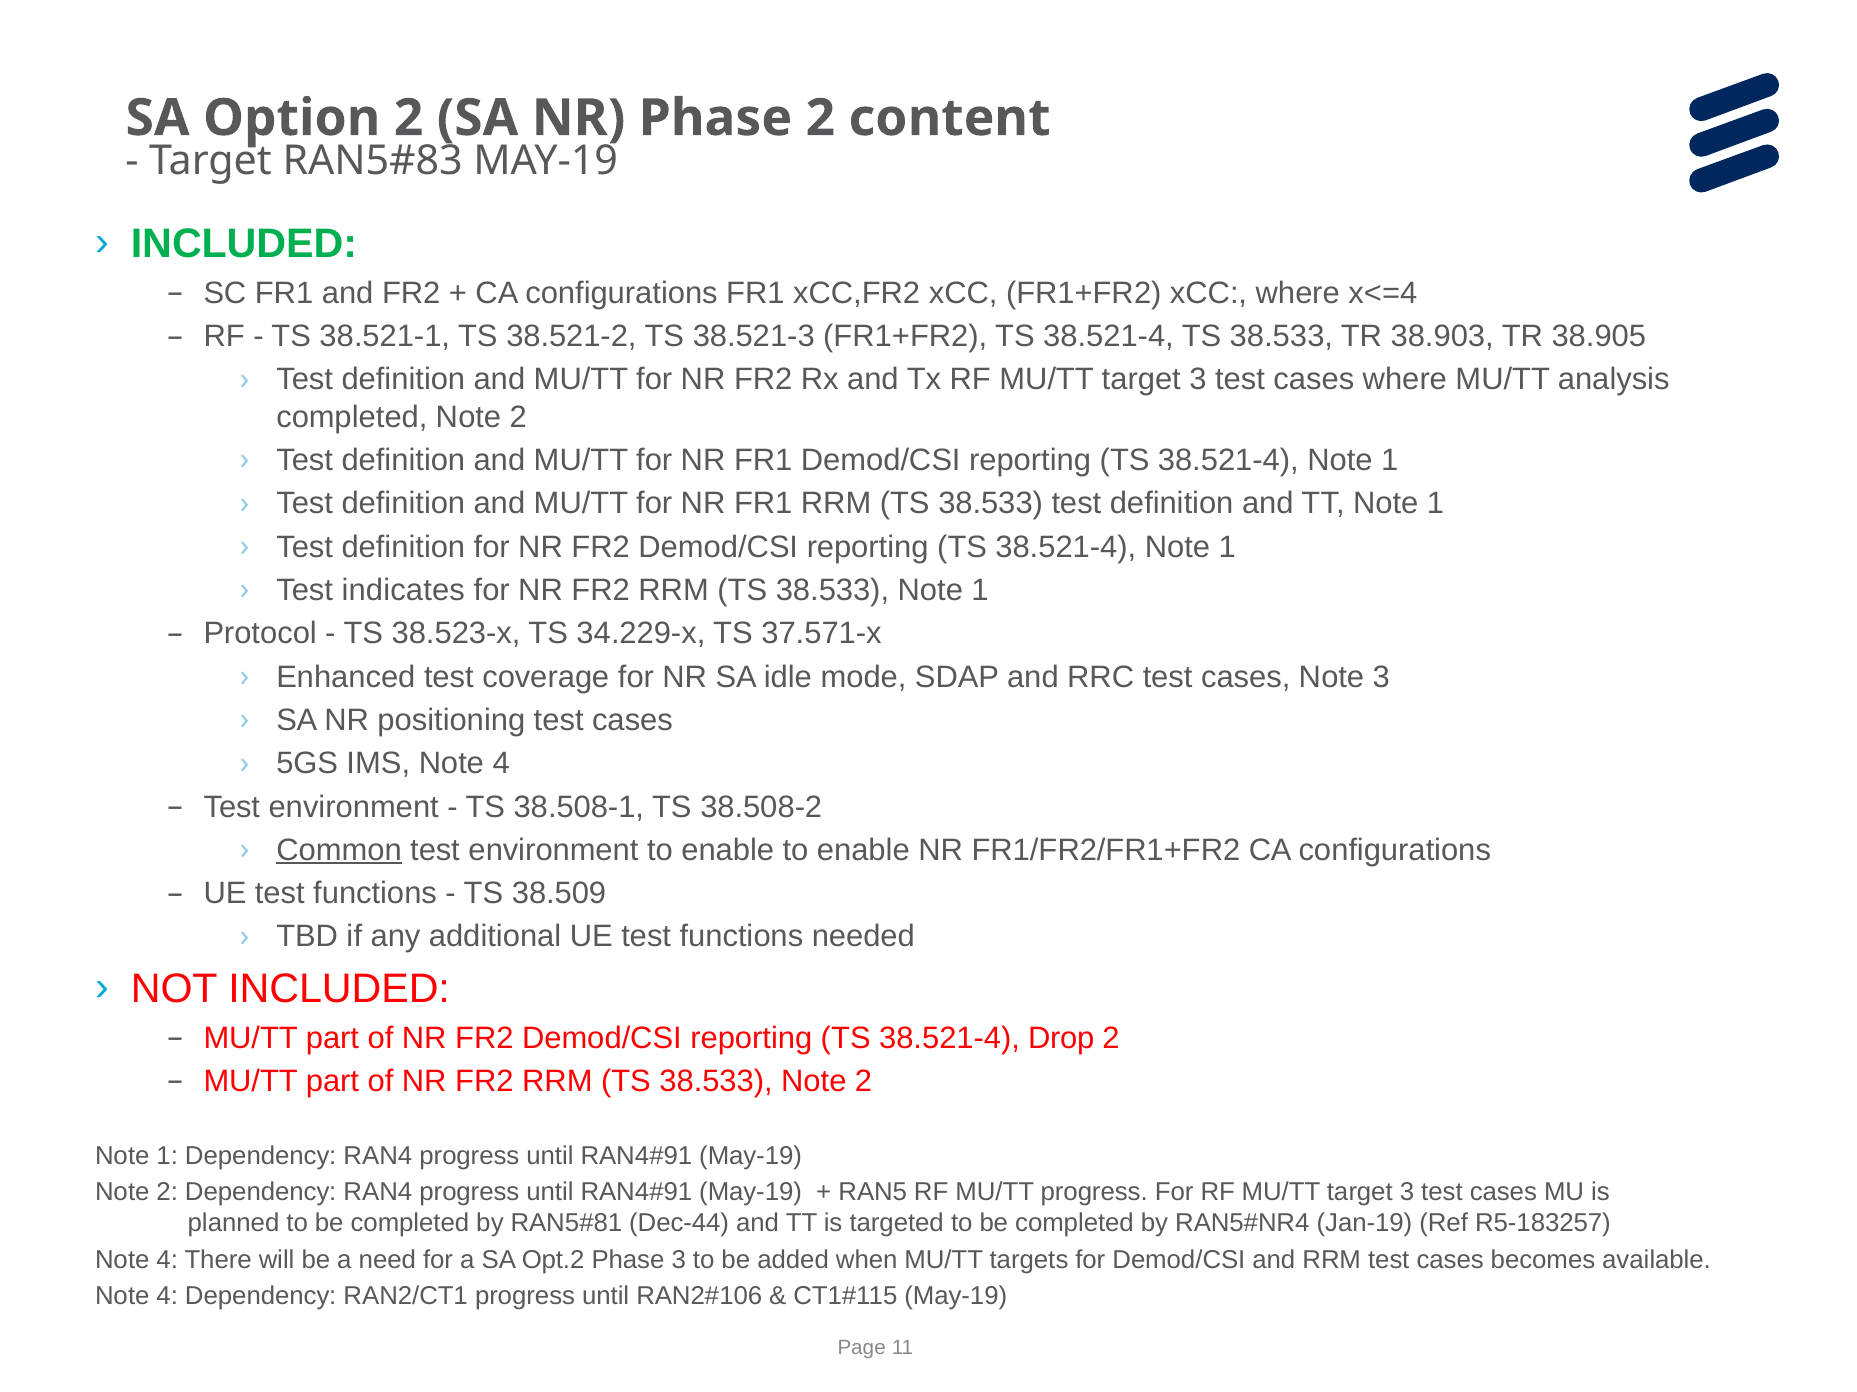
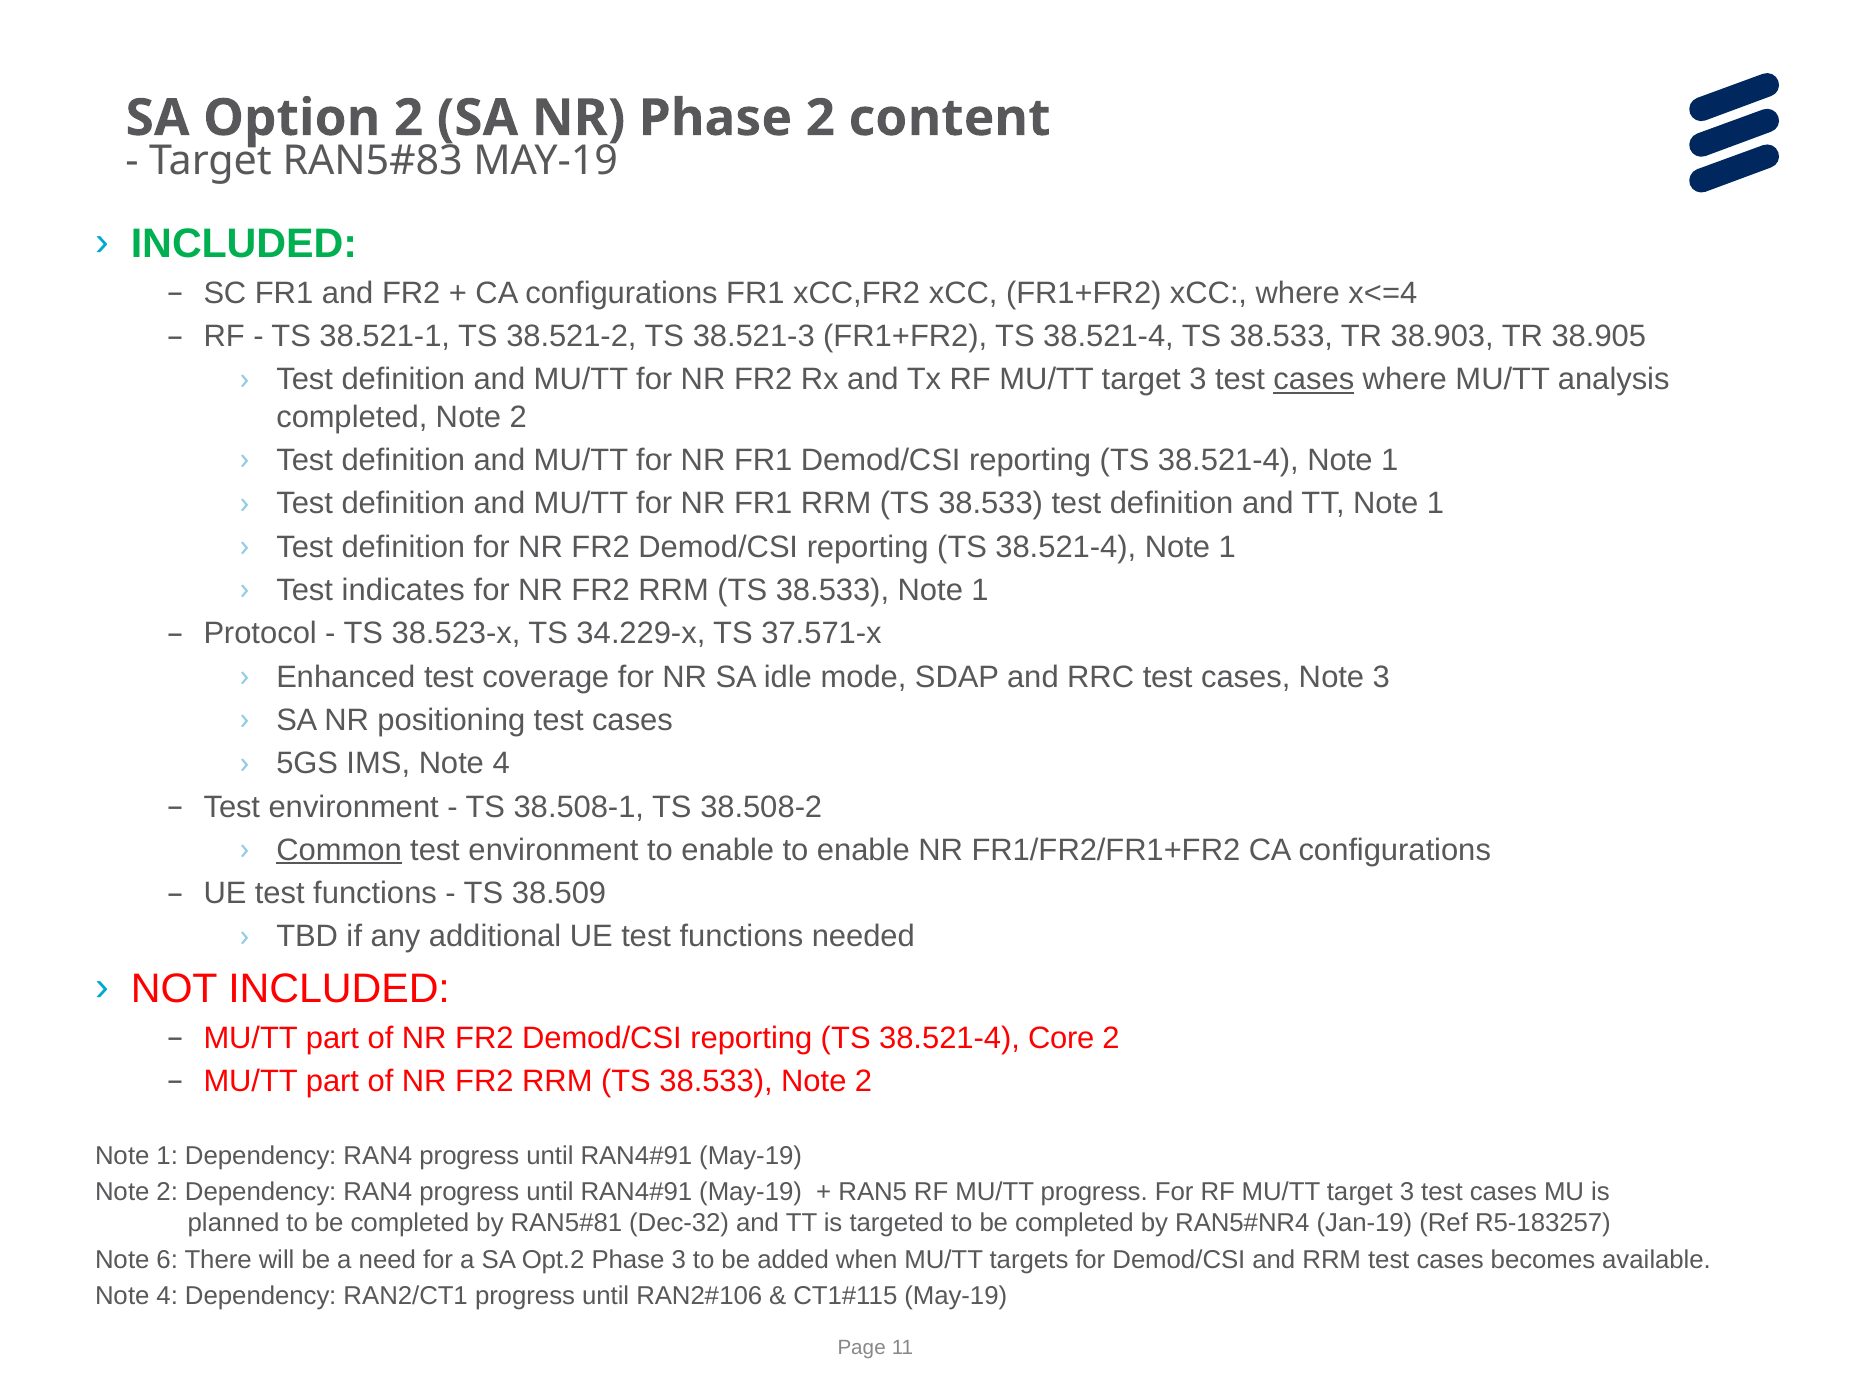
cases underline: none -> present (1314, 380)
Drop: Drop -> Core (1061, 1038)
Dec-44: Dec-44 -> Dec-32 (679, 1224)
4: 4 -> 6 (167, 1260)
